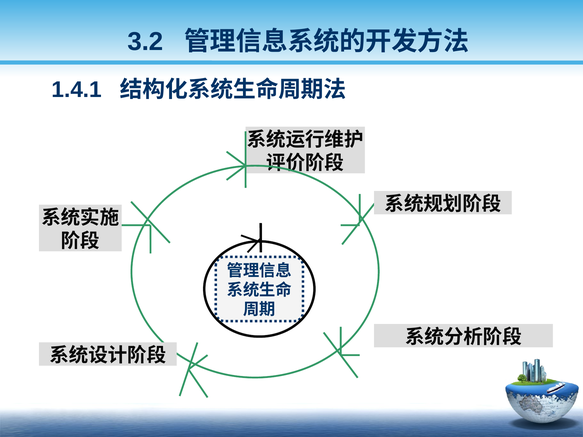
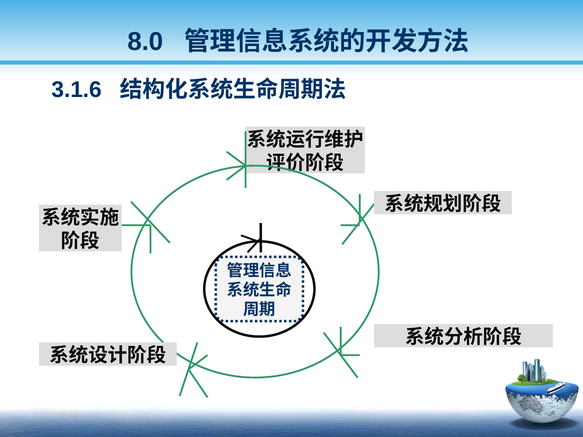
3.2: 3.2 -> 8.0 (145, 41)
1.4.1: 1.4.1 -> 3.1.6 (77, 90)
